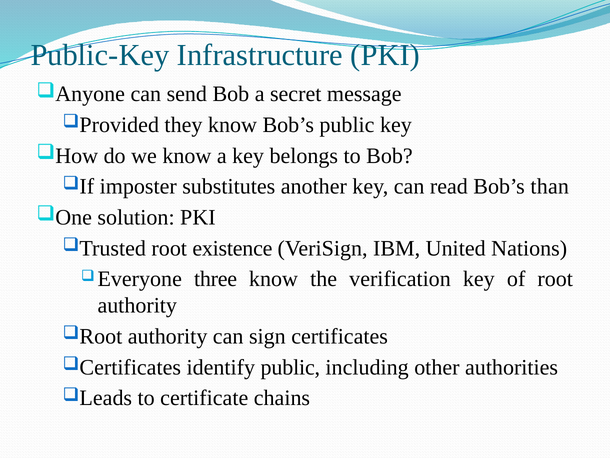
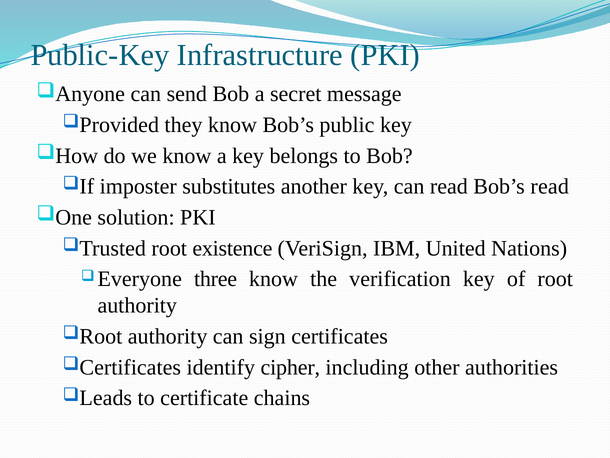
Bob’s than: than -> read (550, 186)
identify public: public -> cipher (290, 367)
